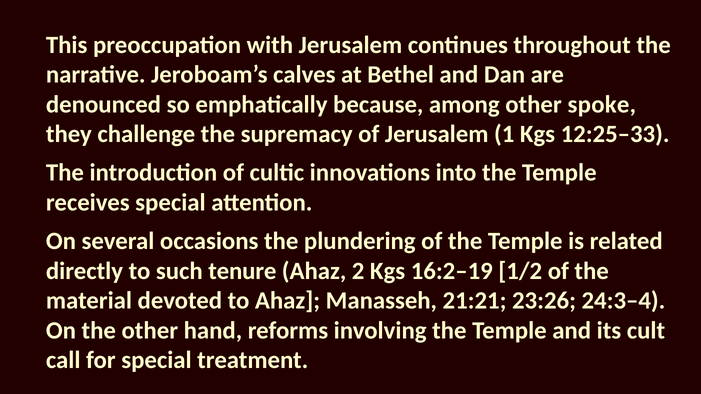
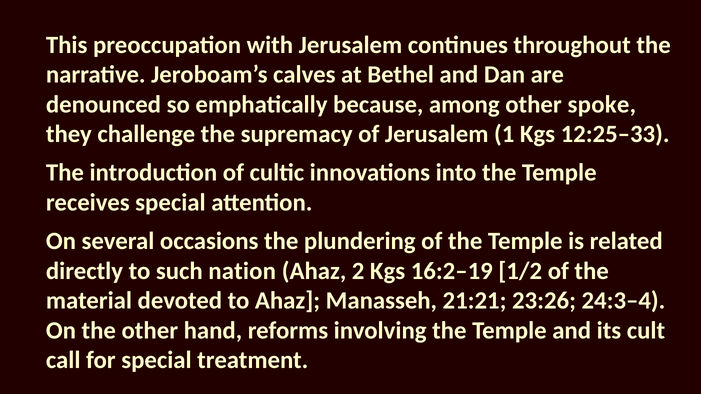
tenure: tenure -> nation (242, 271)
